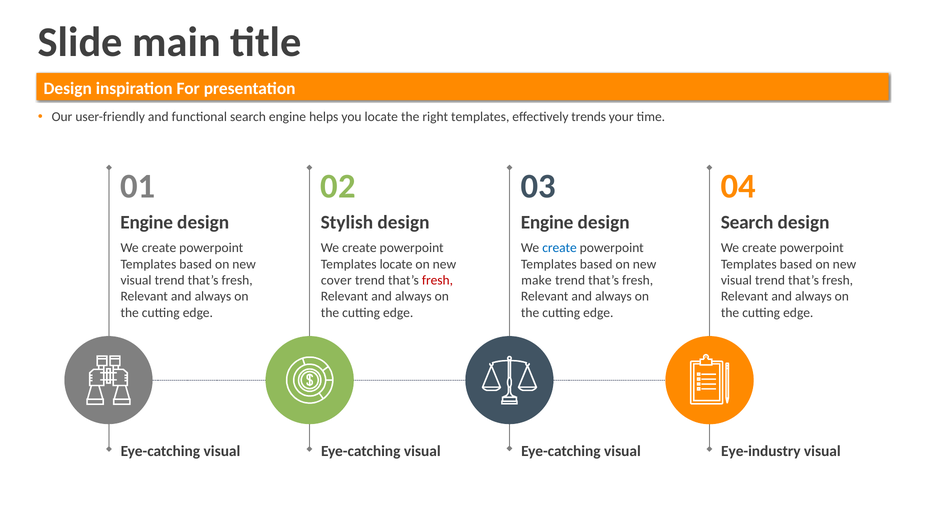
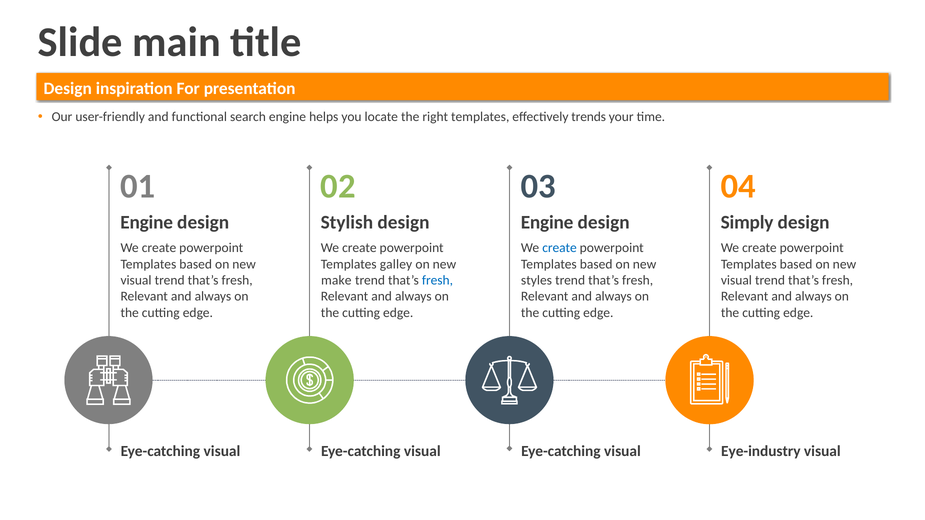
Search: Search -> Simply (747, 222)
Templates locate: locate -> galley (396, 264)
cover: cover -> make (336, 281)
fresh colour: red -> blue (437, 281)
make: make -> styles (536, 281)
